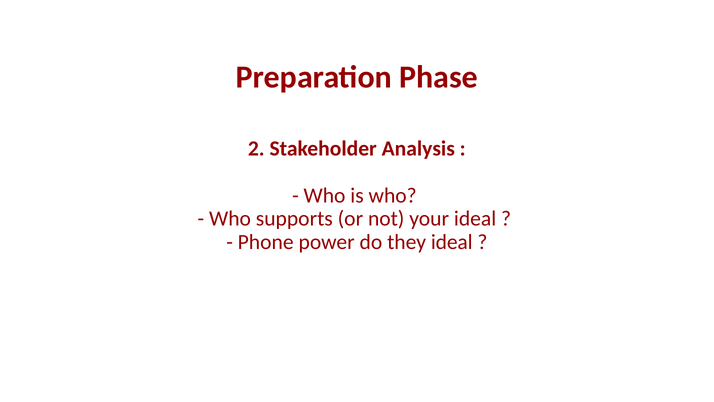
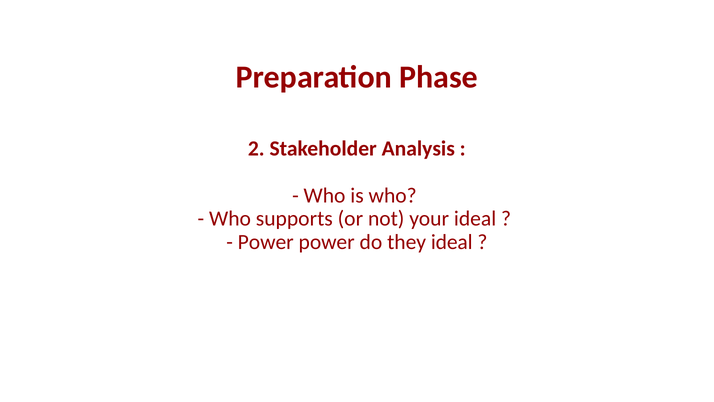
Phone: Phone -> Power (266, 242)
